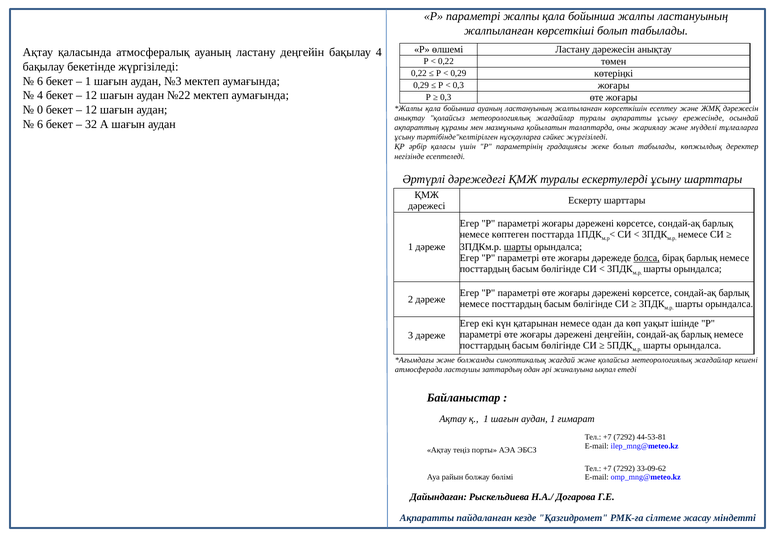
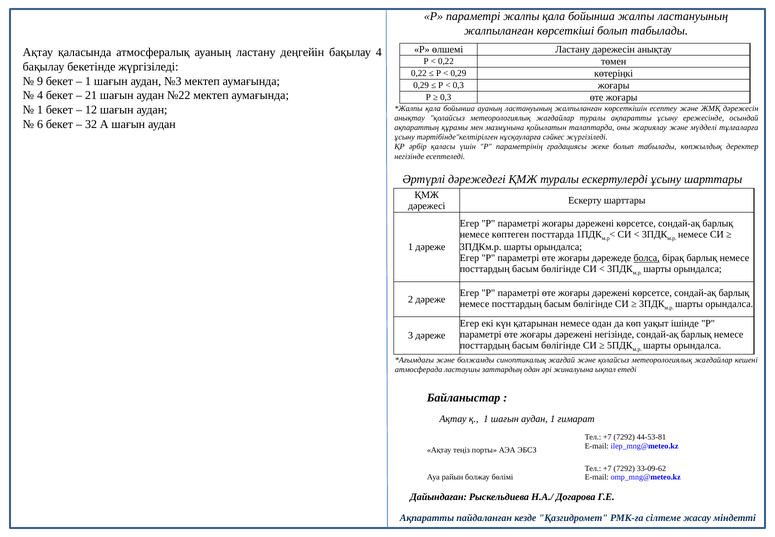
6: 6 -> 9 (40, 81)
12: 12 -> 21 (91, 95)
0: 0 -> 1 (40, 110)
шарты underline: present -> none (518, 247)
дәрежені деңгейін: деңгейін -> негізінде (614, 334)
